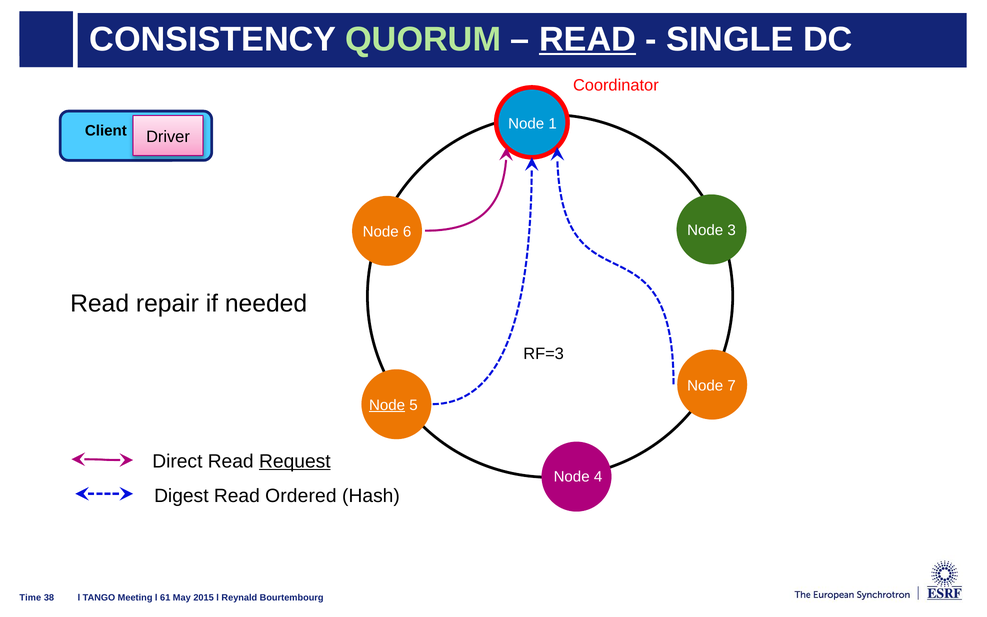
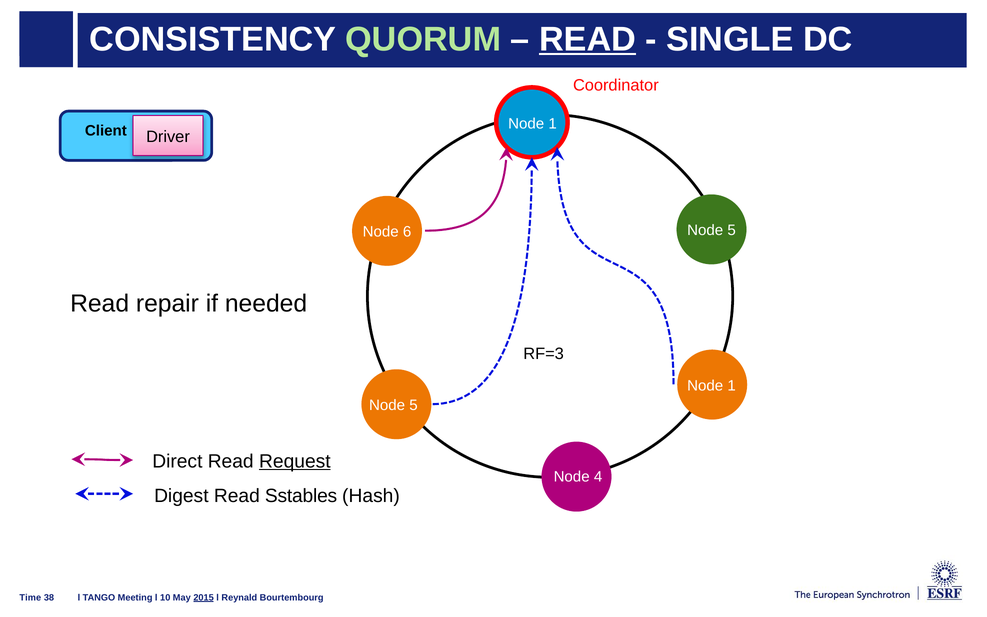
3: 3 -> 5 (732, 230)
7: 7 -> 1 (732, 385)
Node underline: present -> none (387, 405)
Ordered: Ordered -> Sstables (301, 496)
61: 61 -> 10 (165, 597)
2015 underline: none -> present (204, 597)
